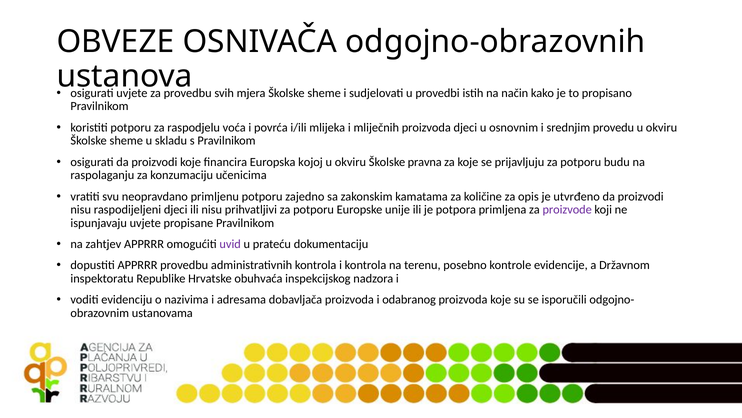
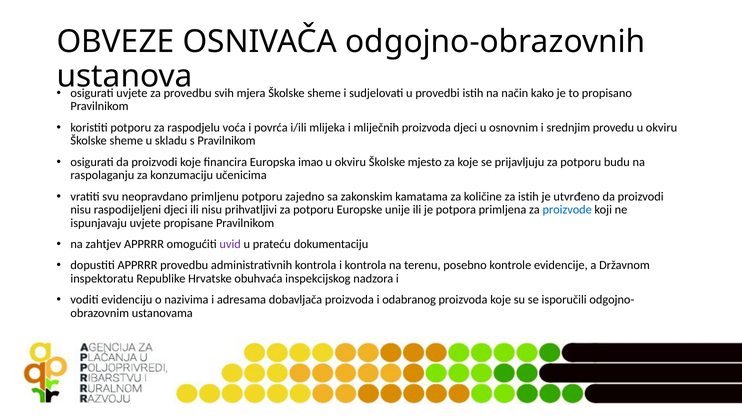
kojoj: kojoj -> imao (311, 162)
pravna: pravna -> mjesto (425, 162)
za opis: opis -> istih (528, 196)
proizvode colour: purple -> blue (567, 209)
